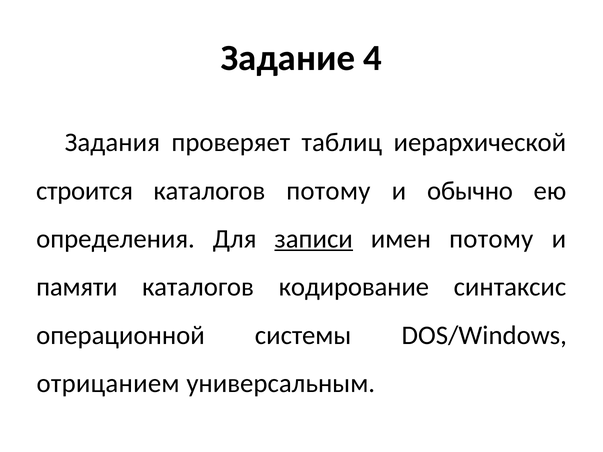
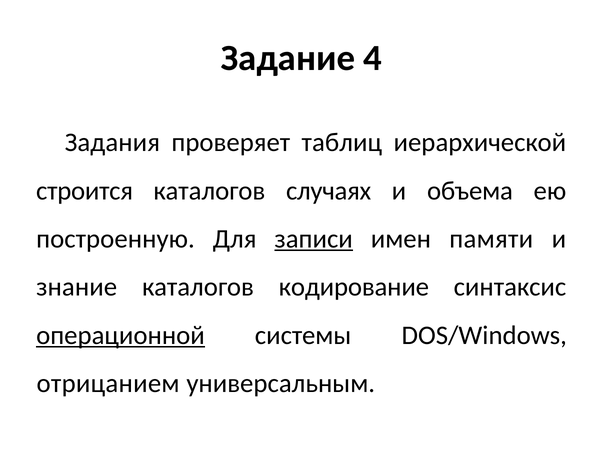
каталогов потому: потому -> случаях (329, 191)
обычно: обычно -> объема (470, 191)
определения: определения -> построенную (115, 239)
имен потому: потому -> памяти (491, 239)
памяти: памяти -> знание (77, 287)
операционной underline: none -> present (120, 336)
